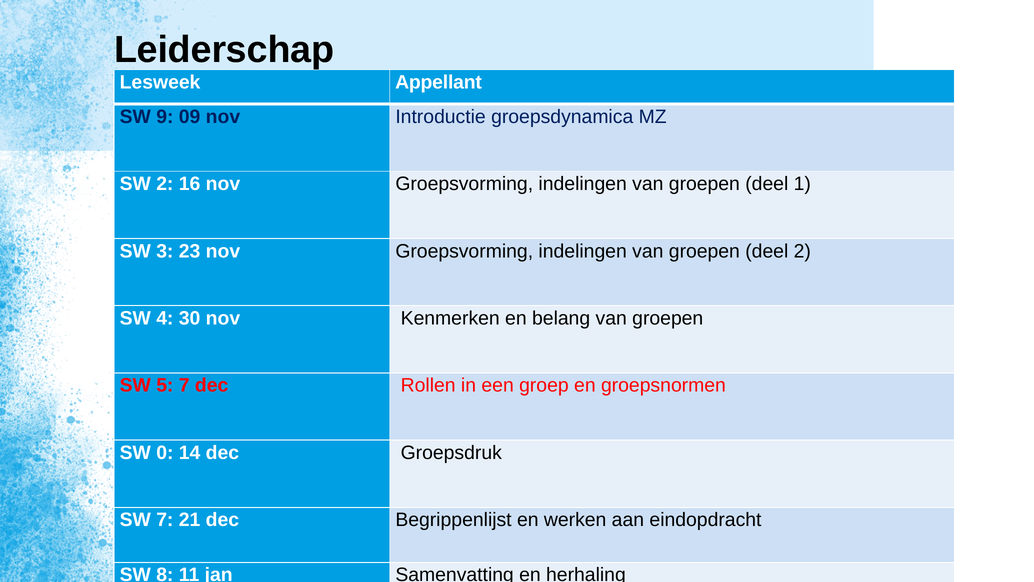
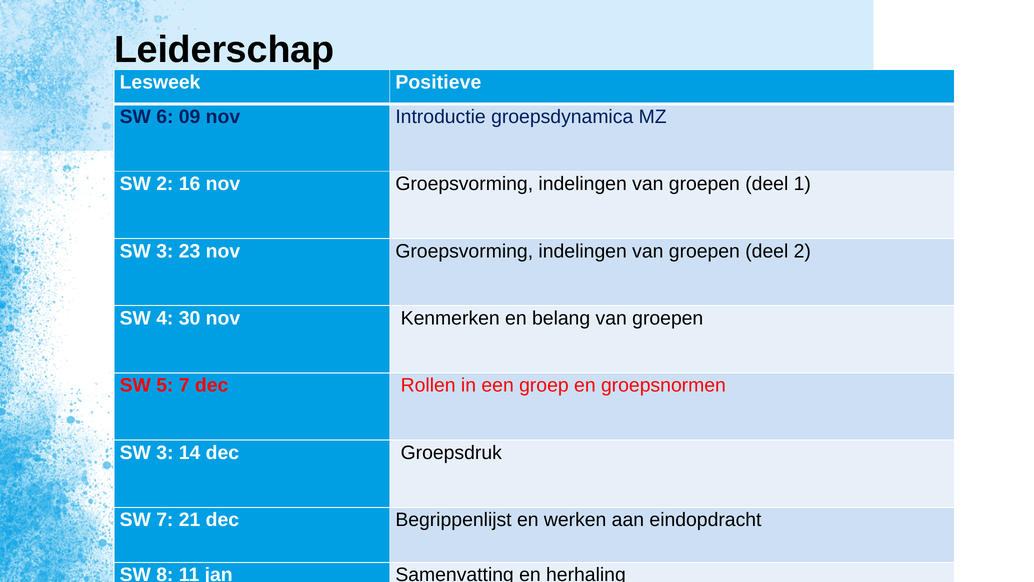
Appellant: Appellant -> Positieve (438, 82)
9: 9 -> 6 (165, 117)
0: 0 -> 3 (165, 452)
